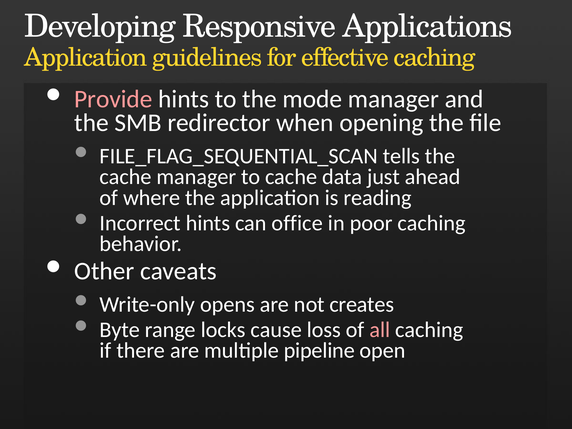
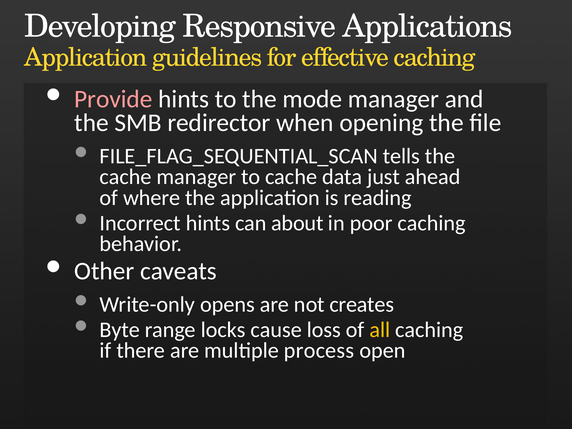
office: office -> about (297, 223)
all colour: pink -> yellow (380, 330)
pipeline: pipeline -> process (319, 351)
